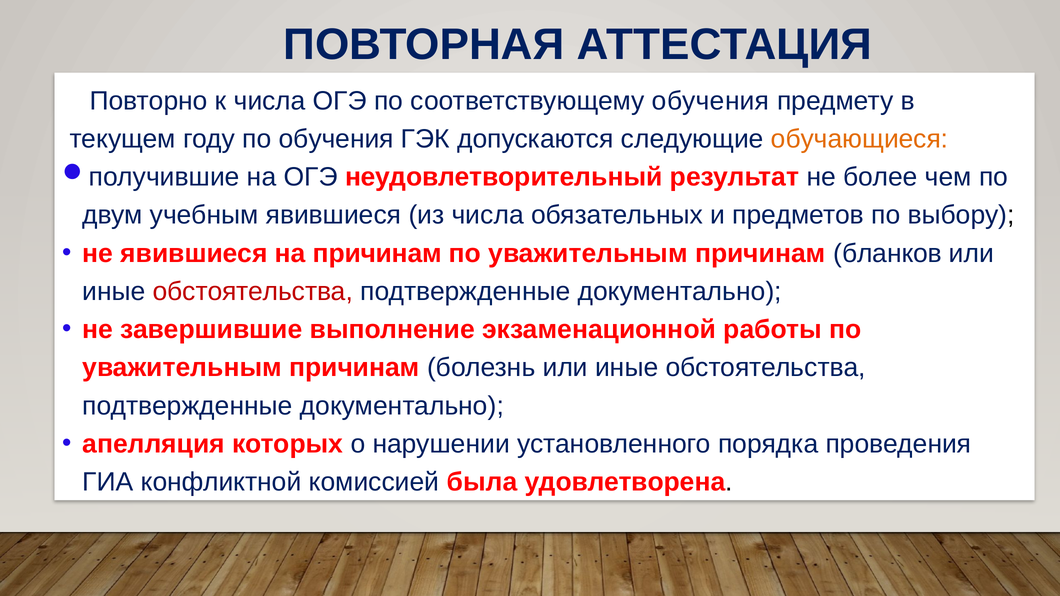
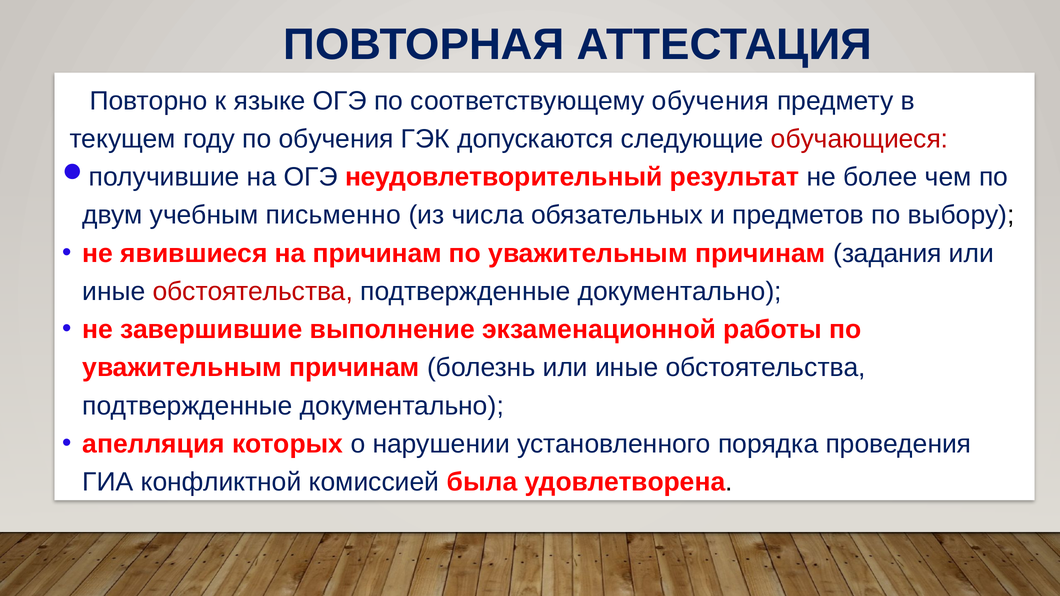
к числа: числа -> языке (270, 101)
обучающиеся colour: orange -> red (860, 139)
учебным явившиеся: явившиеся -> письменно (333, 215)
бланков: бланков -> задания (888, 253)
